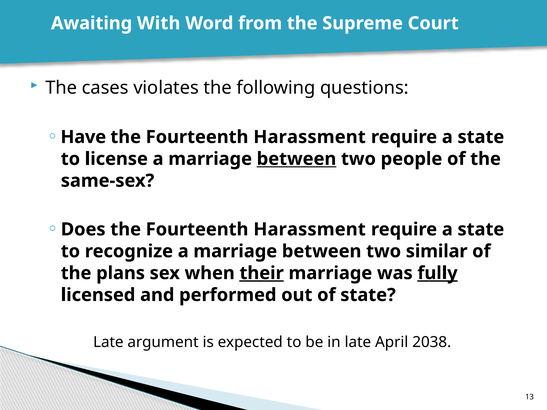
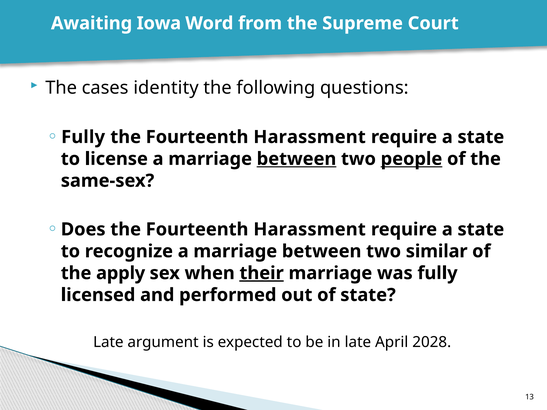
With: With -> Iowa (159, 23)
violates: violates -> identity (166, 88)
Have: Have -> Fully (83, 137)
people underline: none -> present (411, 159)
plans: plans -> apply (121, 273)
fully underline: present -> none (437, 273)
2038: 2038 -> 2028 (432, 342)
